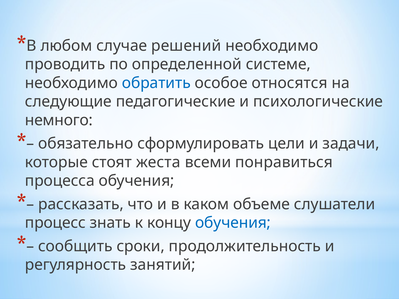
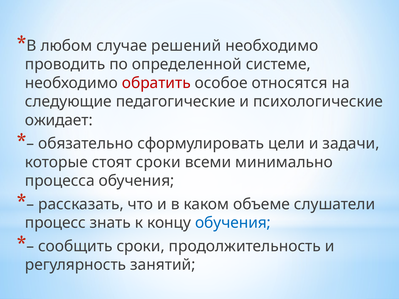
обратить colour: blue -> red (156, 83)
немного: немного -> ожидает (59, 120)
стоят жеста: жеста -> сроки (158, 162)
понравиться: понравиться -> минимально (284, 162)
